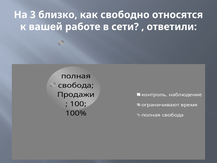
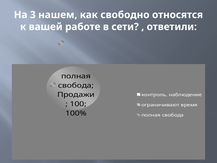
близко: близко -> нашем (58, 15)
